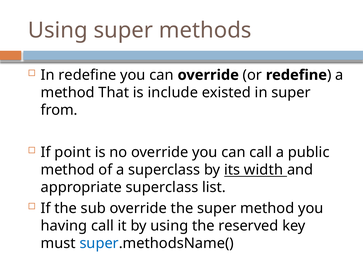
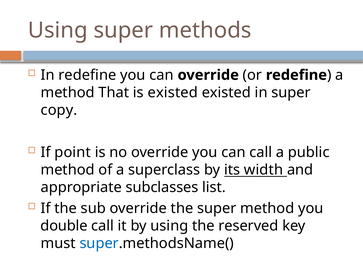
is include: include -> existed (173, 93)
from: from -> copy (59, 110)
appropriate superclass: superclass -> subclasses (162, 187)
having: having -> double (64, 226)
